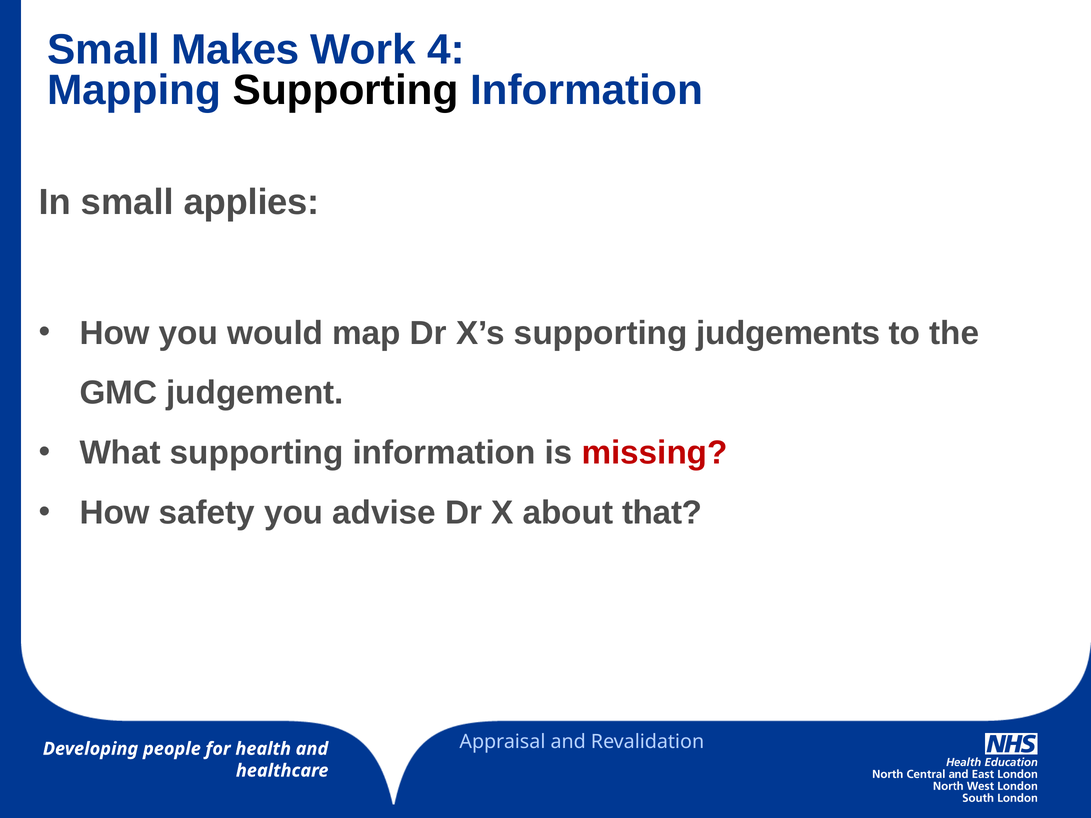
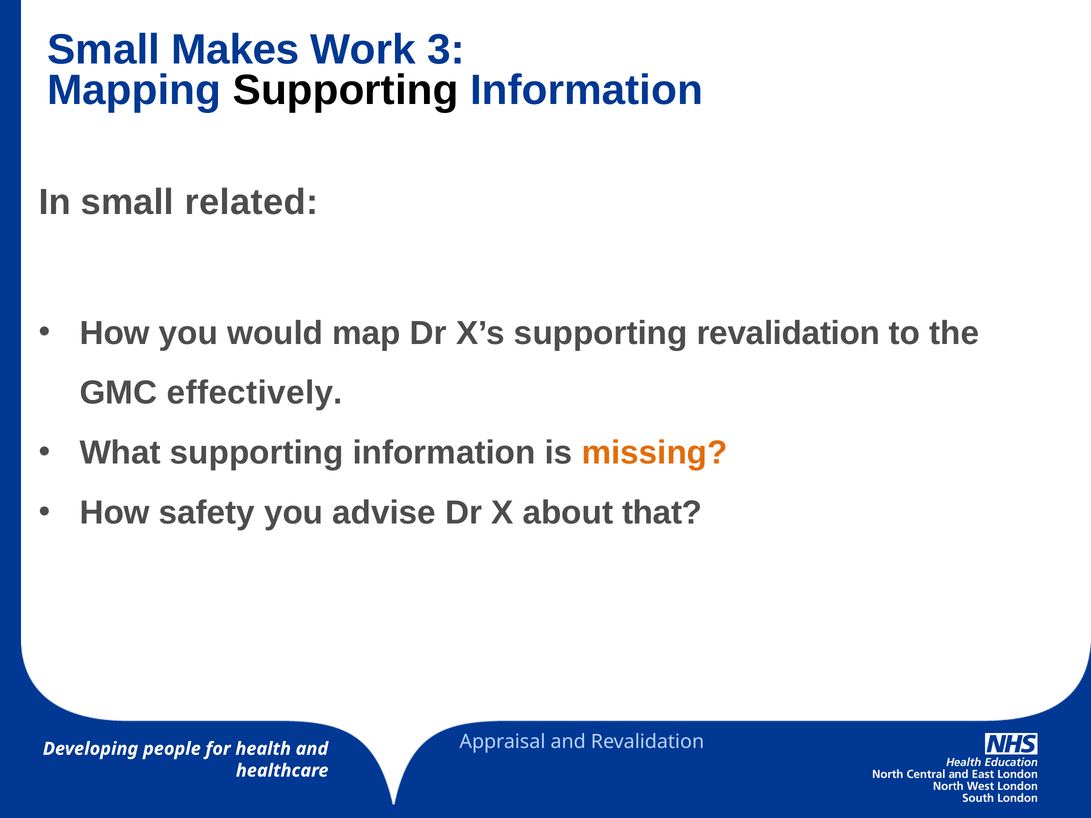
4: 4 -> 3 (446, 50)
applies: applies -> related (251, 202)
supporting judgements: judgements -> revalidation (788, 333)
judgement: judgement -> effectively (255, 393)
missing colour: red -> orange (655, 453)
